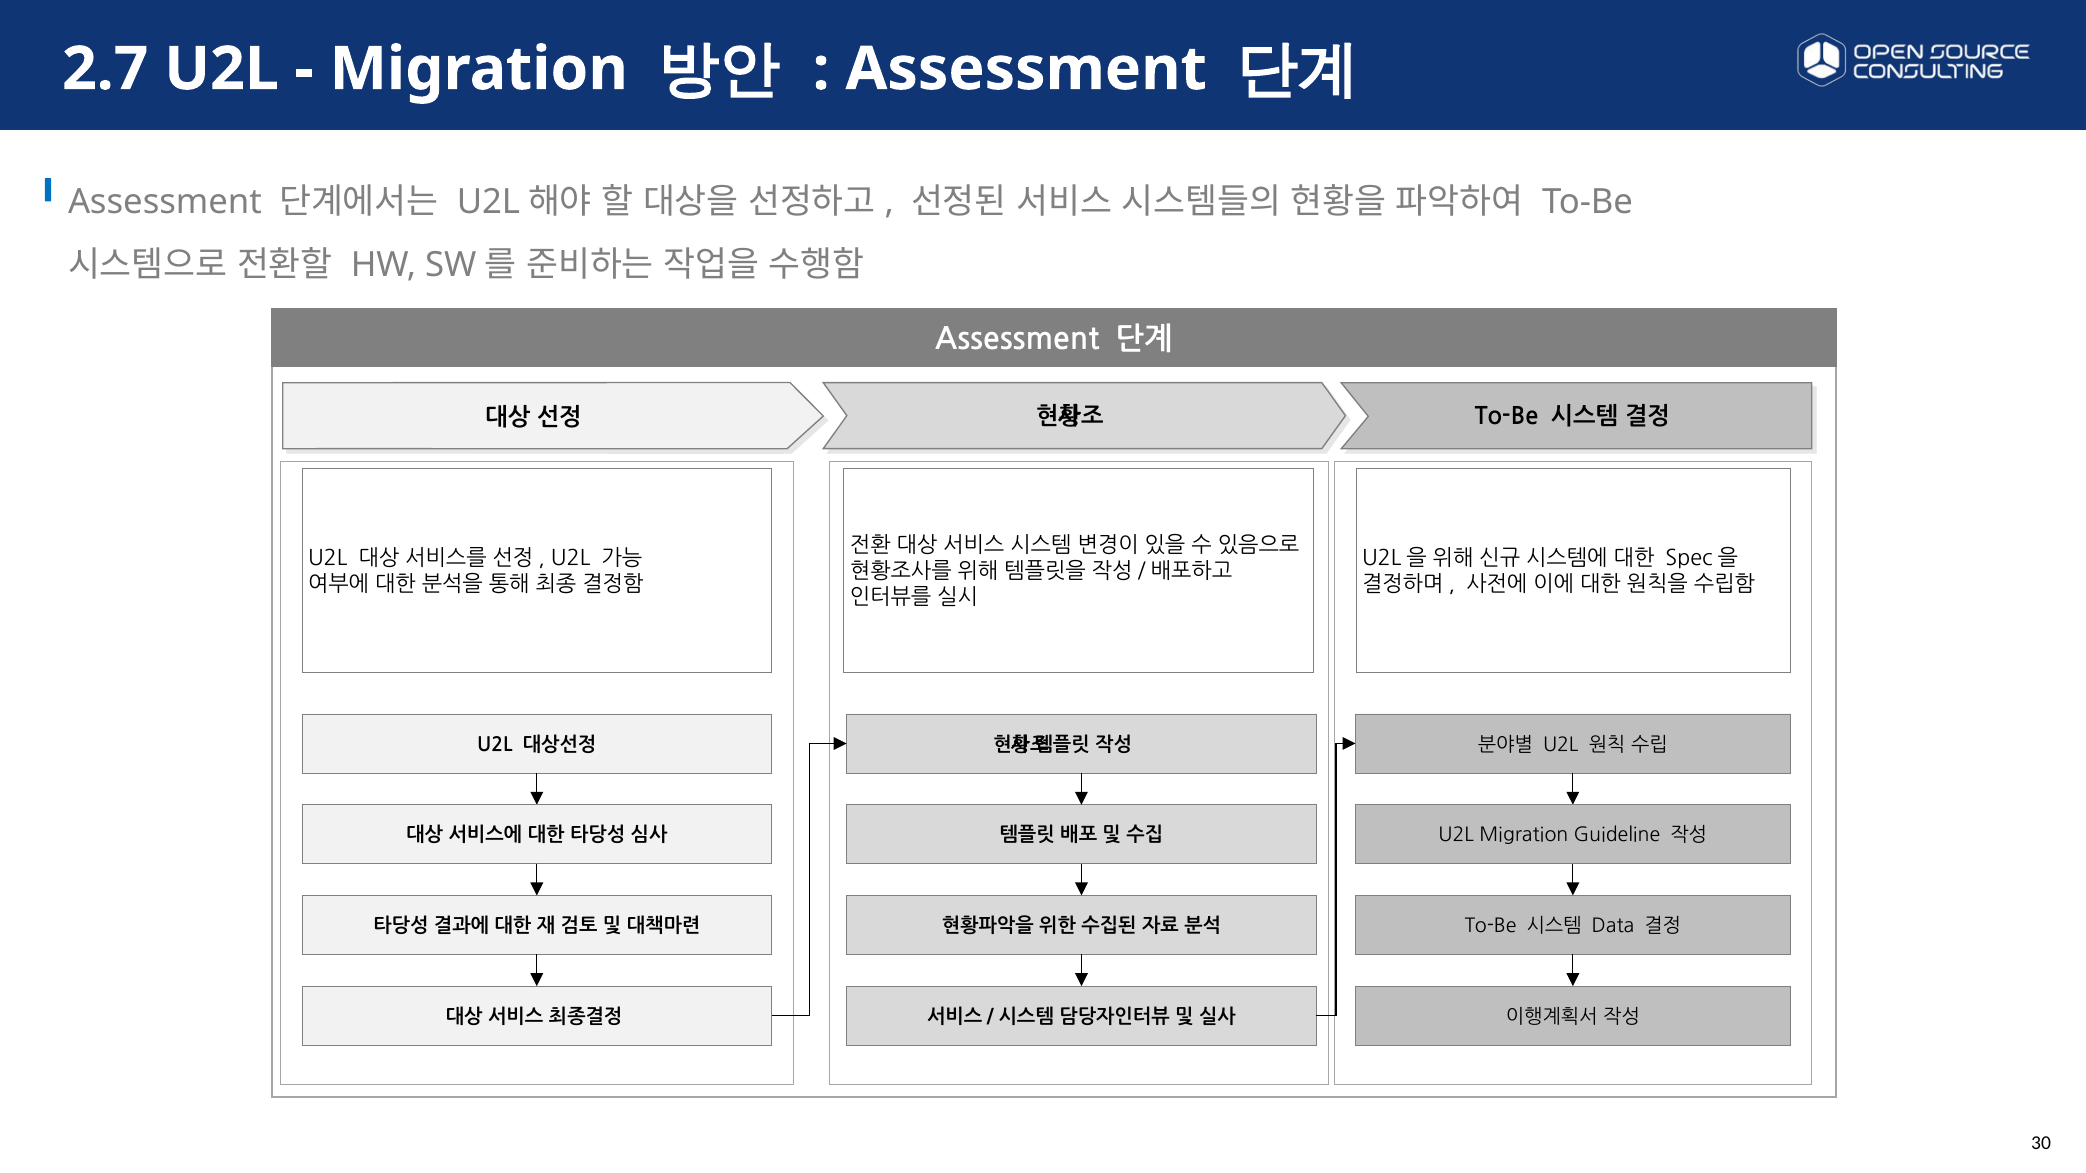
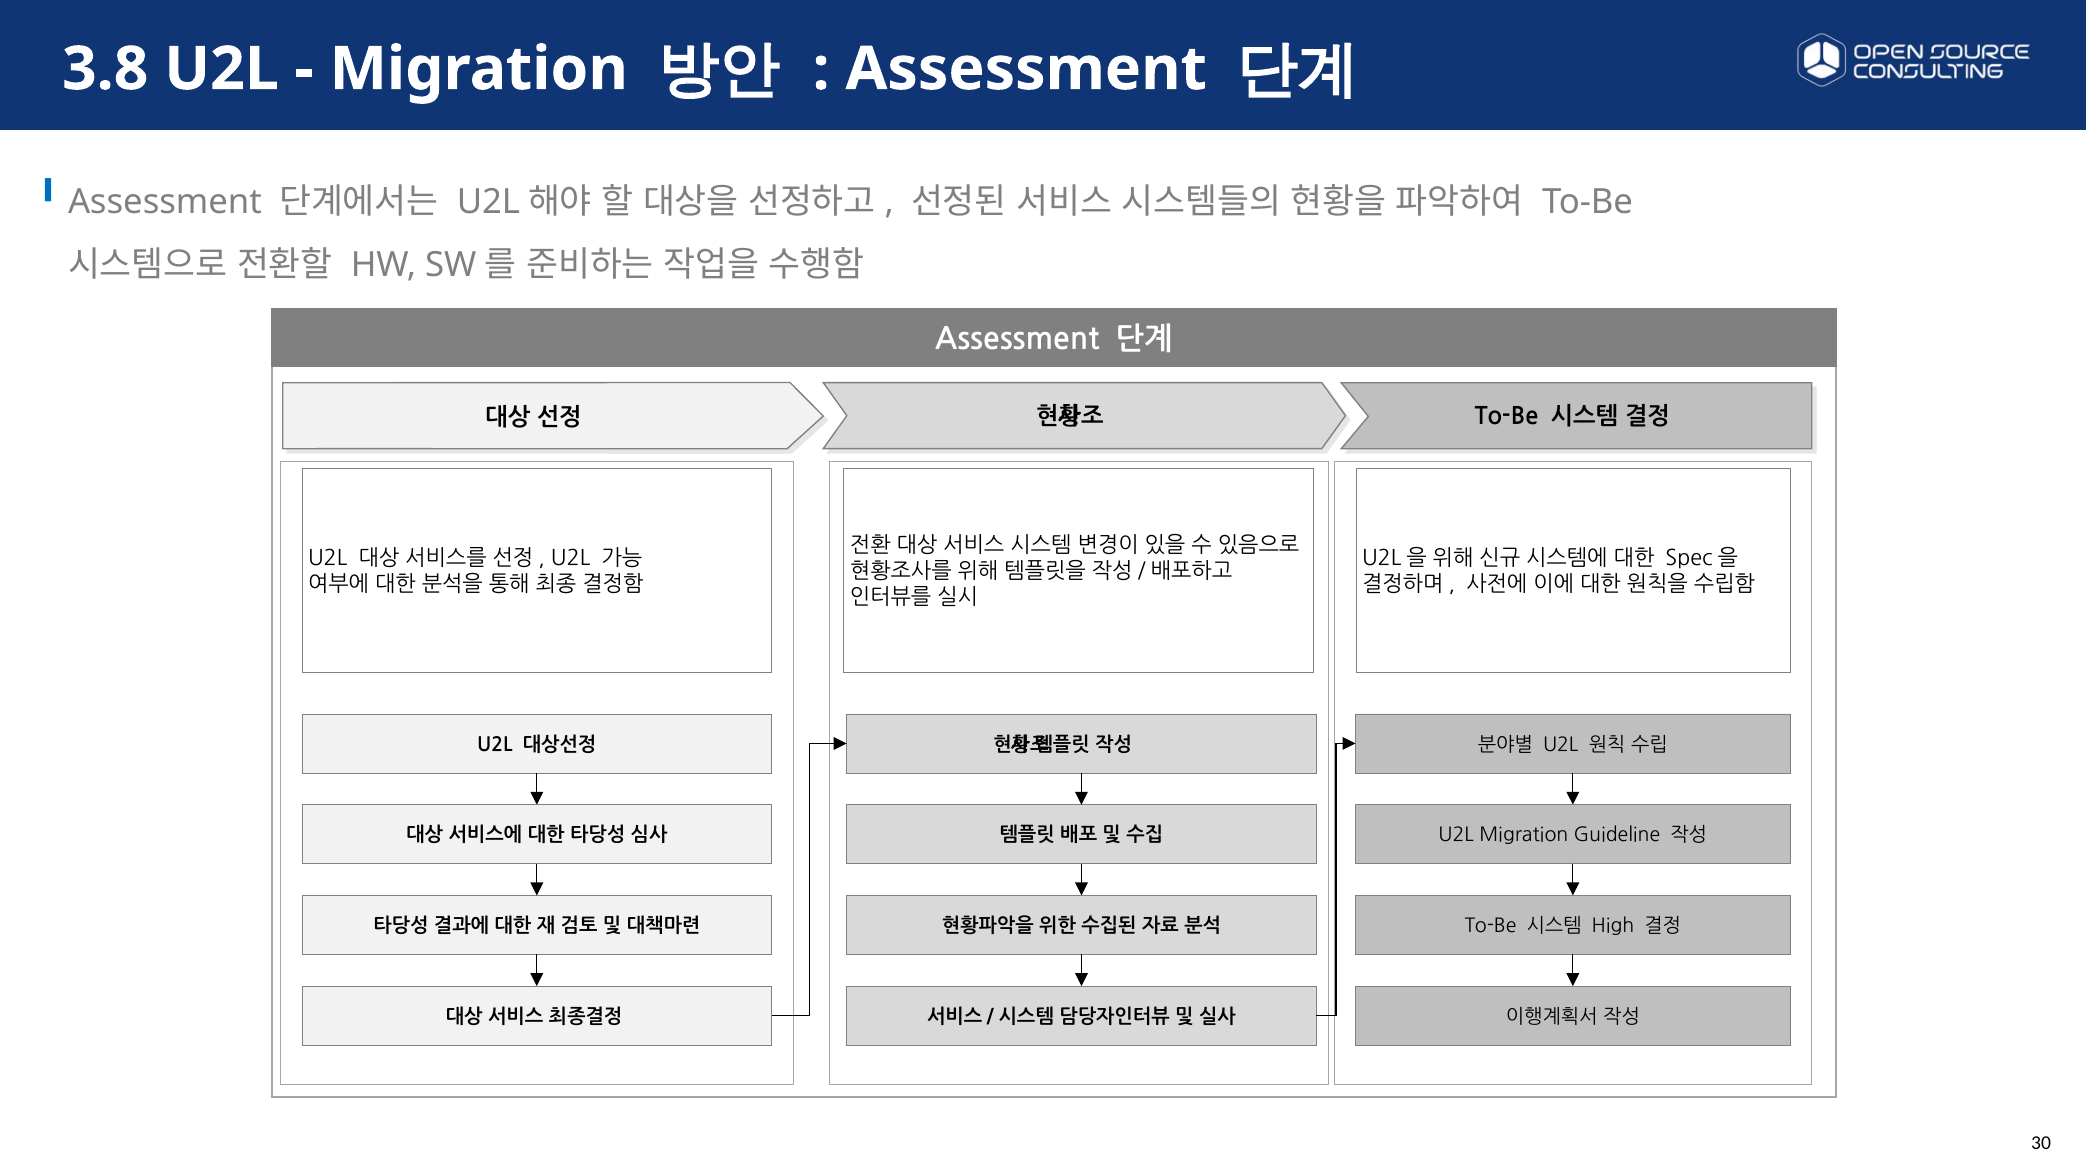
2.7: 2.7 -> 3.8 (105, 69)
Data: Data -> High (1613, 926)
